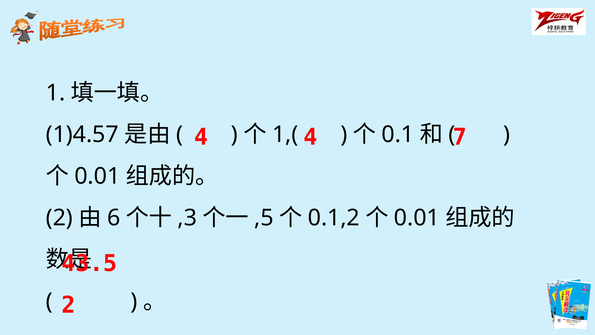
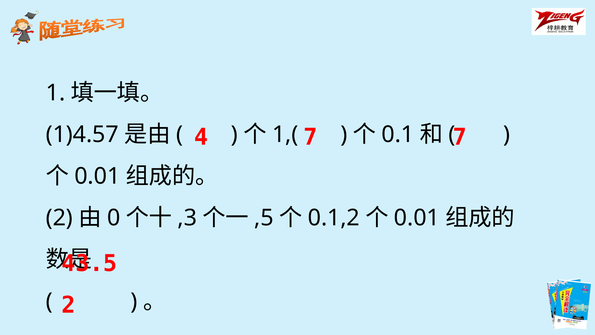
4 4: 4 -> 7 (311, 137)
6: 6 -> 0 (114, 218)
